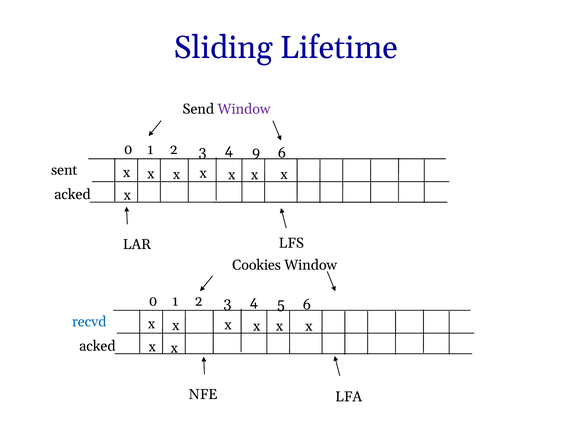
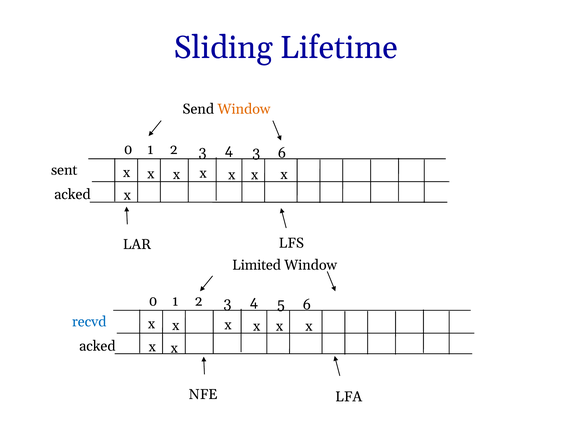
Window colour: purple -> orange (244, 109)
4 9: 9 -> 3 (256, 152)
Cookies: Cookies -> Limited (257, 265)
